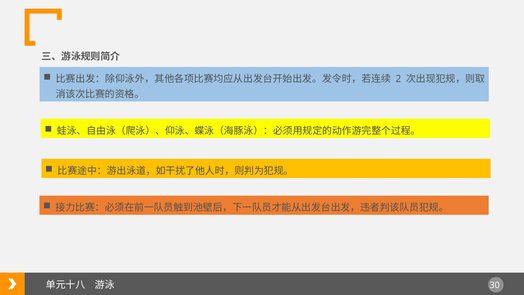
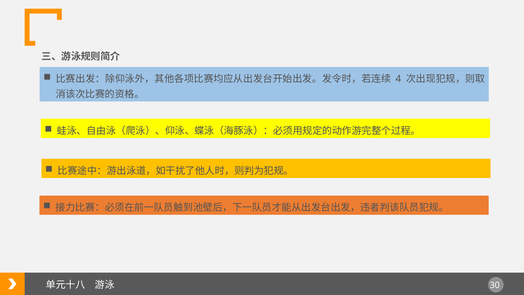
2: 2 -> 4 (398, 79)
